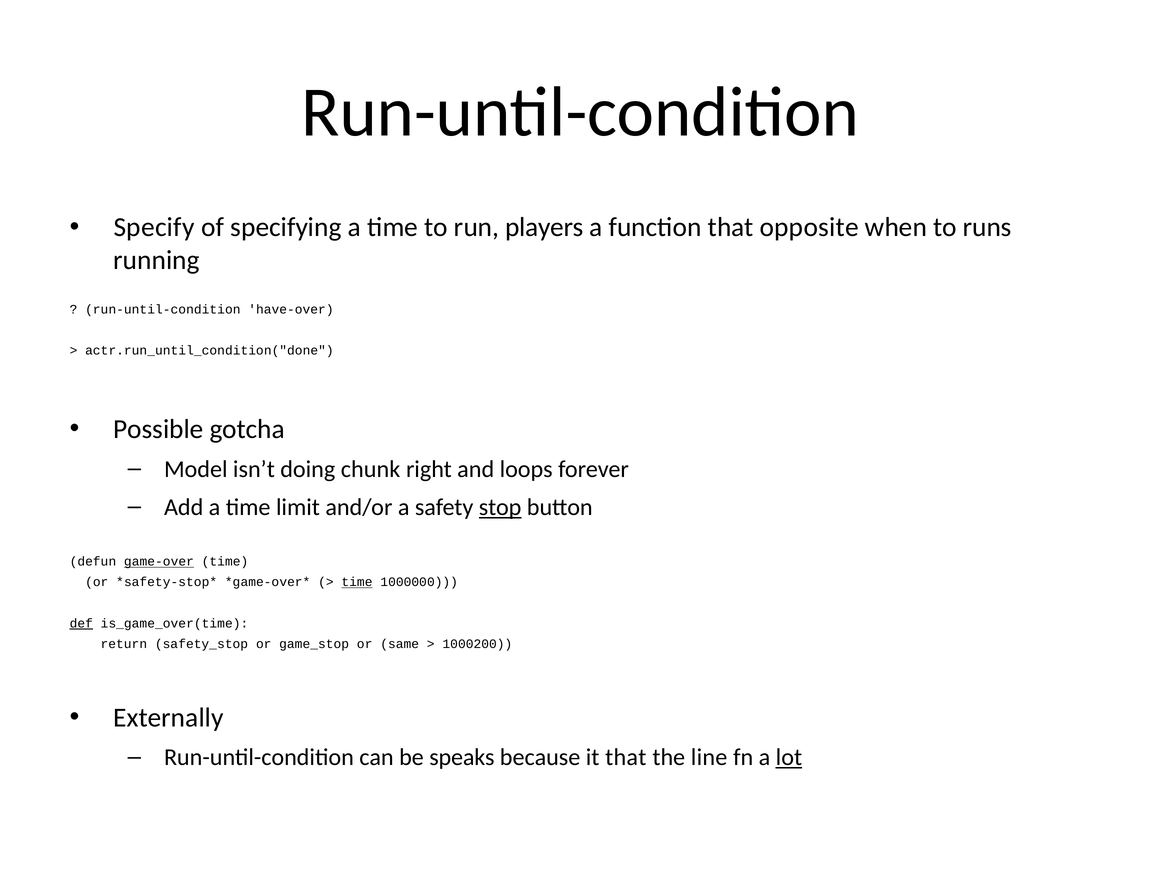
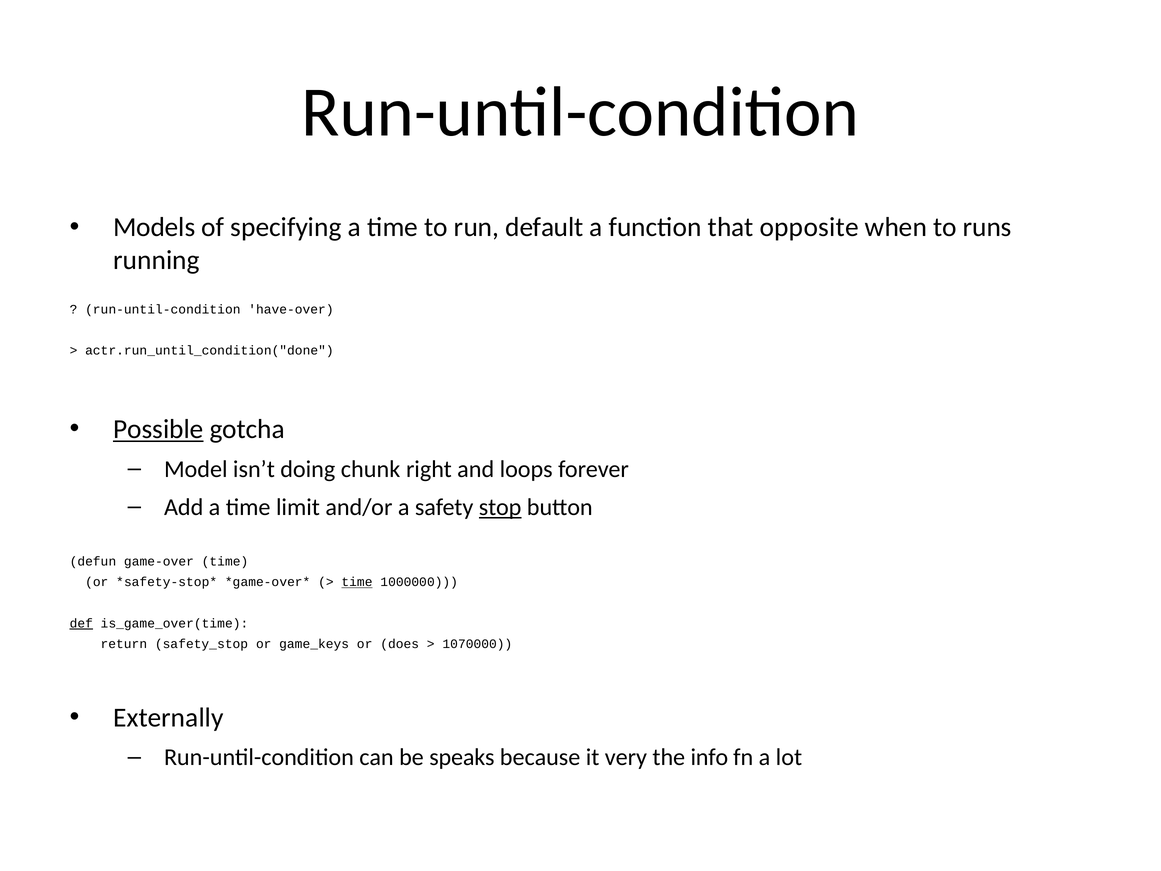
Specify: Specify -> Models (154, 227)
players: players -> default (544, 227)
Possible underline: none -> present (158, 429)
game-over underline: present -> none (159, 561)
game_stop: game_stop -> game_keys (314, 644)
same: same -> does (400, 644)
1000200: 1000200 -> 1070000 (477, 644)
it that: that -> very (626, 757)
line: line -> info (709, 757)
lot underline: present -> none (789, 757)
